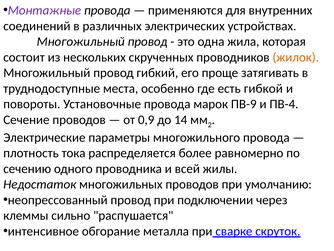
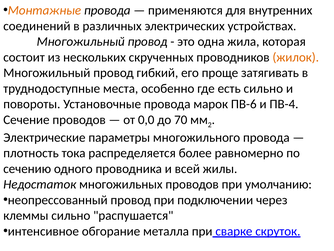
Монтажные colour: purple -> orange (44, 10)
есть гибкой: гибкой -> сильно (263, 88)
ПВ-9: ПВ-9 -> ПВ-6 (244, 104)
0,9: 0,9 -> 0,0 (146, 120)
14: 14 -> 70 (181, 120)
